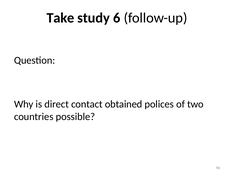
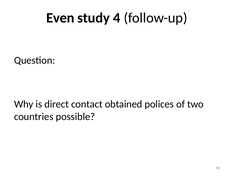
Take: Take -> Even (60, 18)
6: 6 -> 4 (117, 18)
